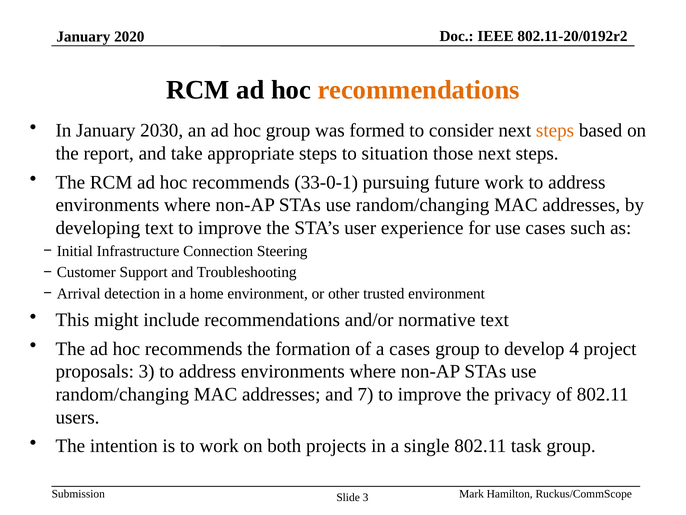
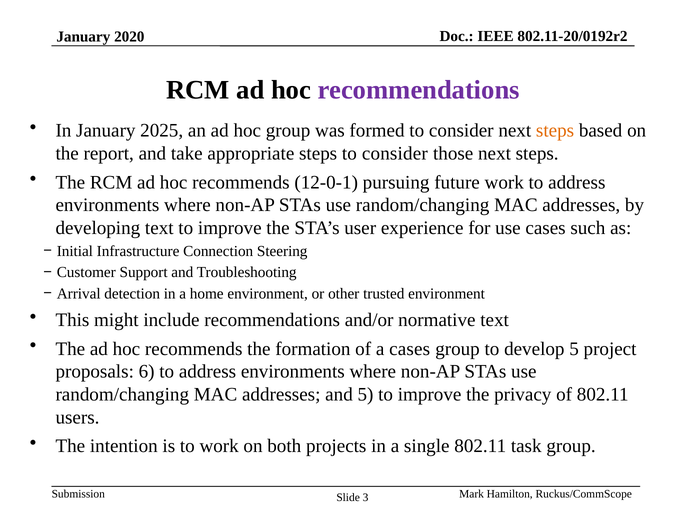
recommendations colour: orange -> purple (419, 90)
2030: 2030 -> 2025 (162, 131)
steps to situation: situation -> consider (395, 153)
33-0-1: 33-0-1 -> 12-0-1 (326, 182)
develop 4: 4 -> 5 (574, 348)
proposals 3: 3 -> 6 (147, 371)
and 7: 7 -> 5 (365, 394)
